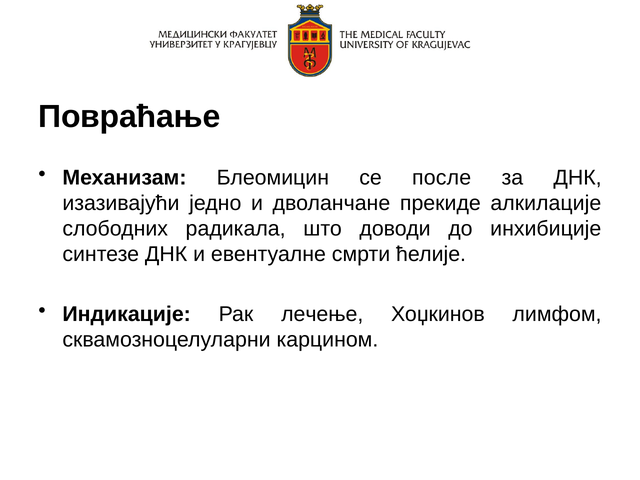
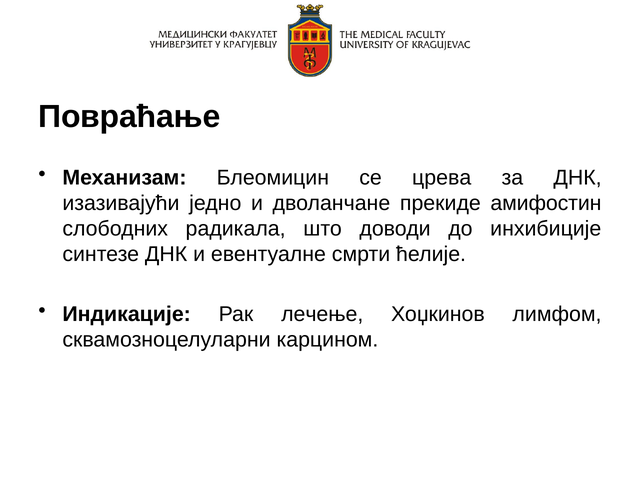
после: после -> црева (442, 178)
алкилације: алкилације -> амифостин (546, 203)
